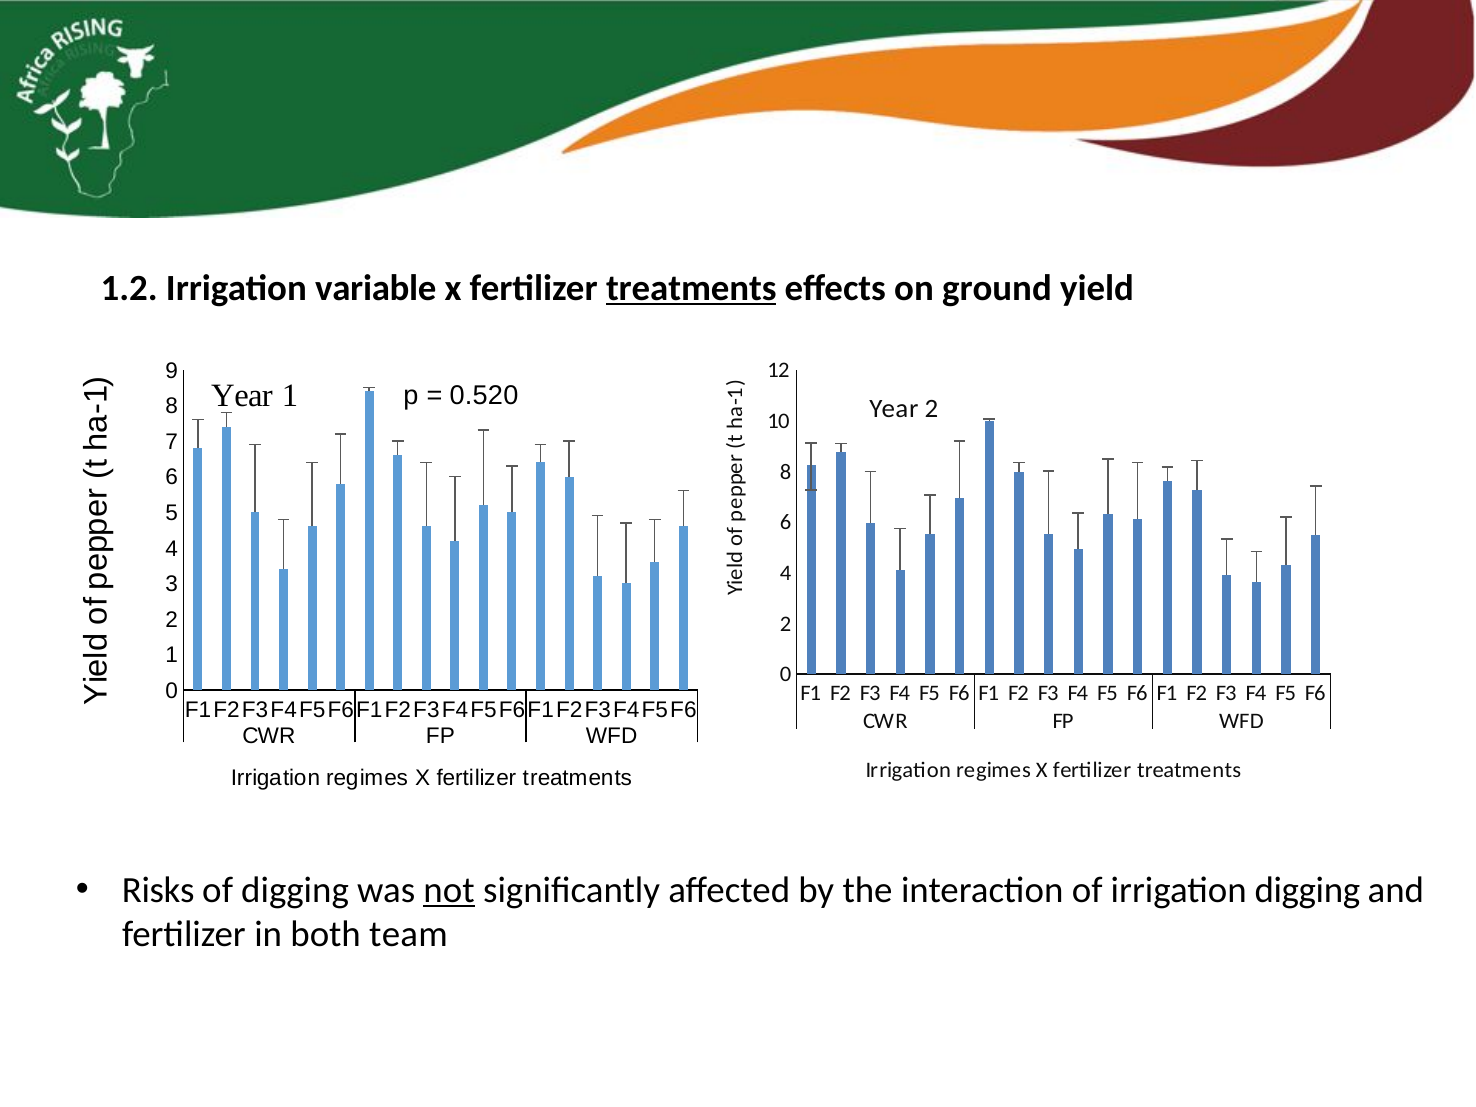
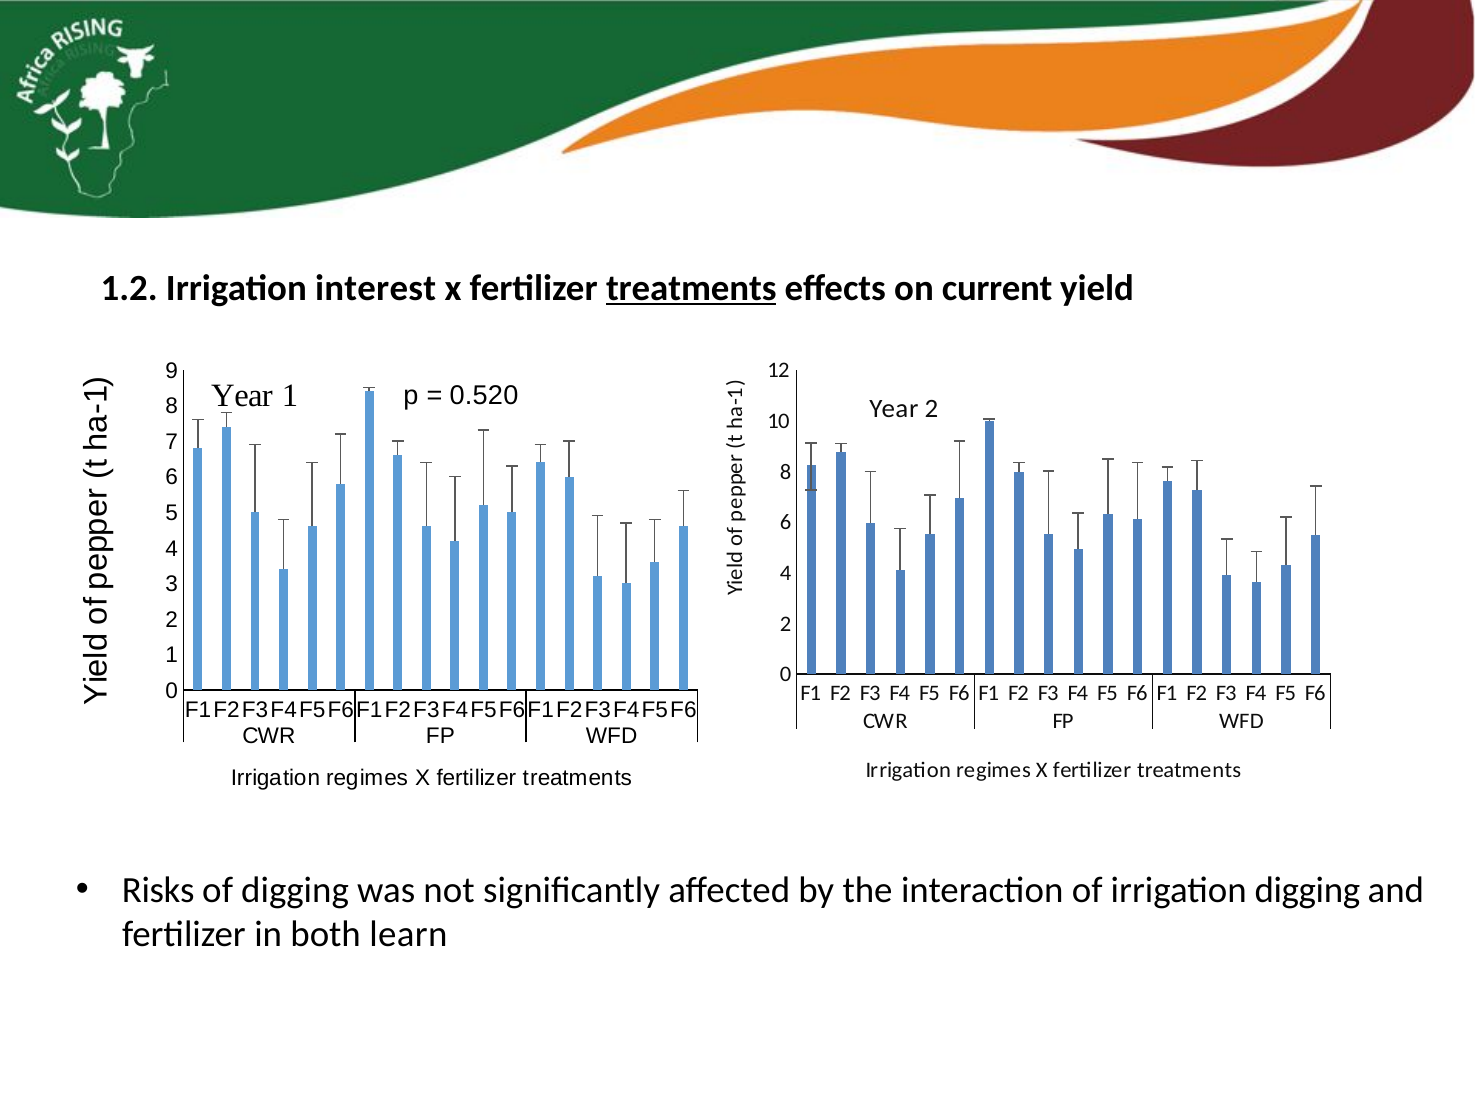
variable: variable -> interest (376, 288)
ground: ground -> current (997, 288)
not underline: present -> none (449, 890)
team: team -> learn (408, 934)
